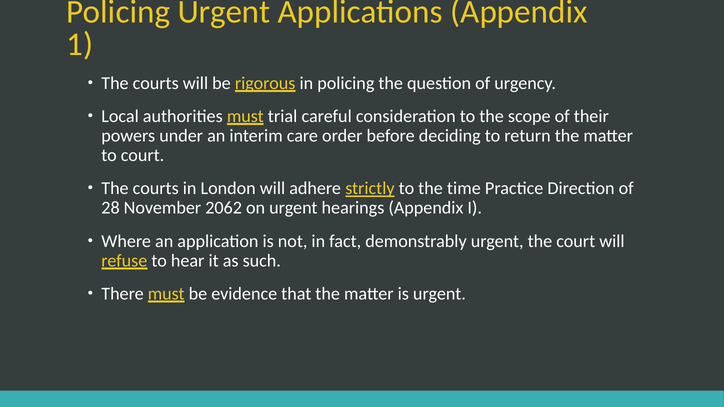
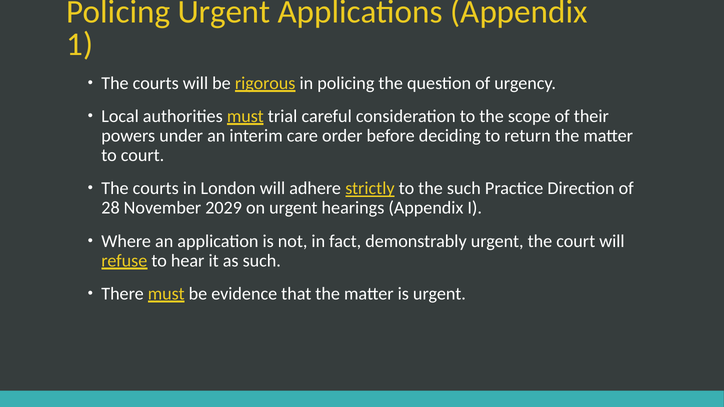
the time: time -> such (464, 189)
2062: 2062 -> 2029 (224, 208)
